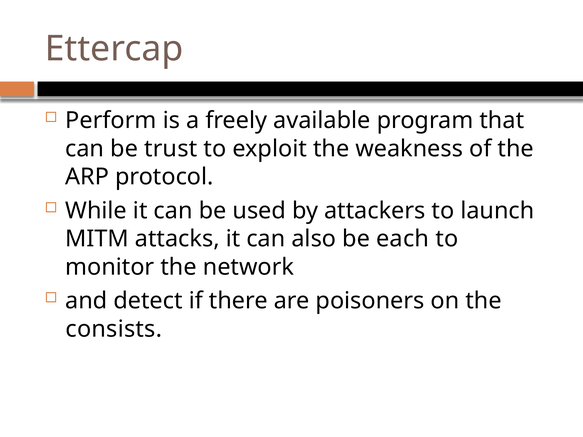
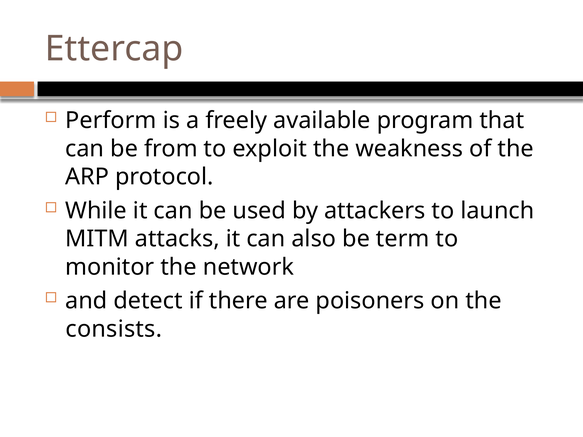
trust: trust -> from (171, 149)
each: each -> term (403, 239)
